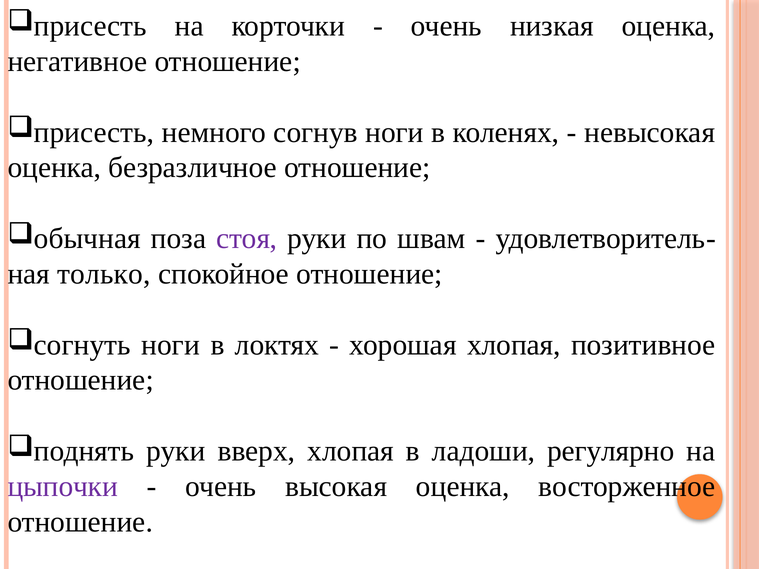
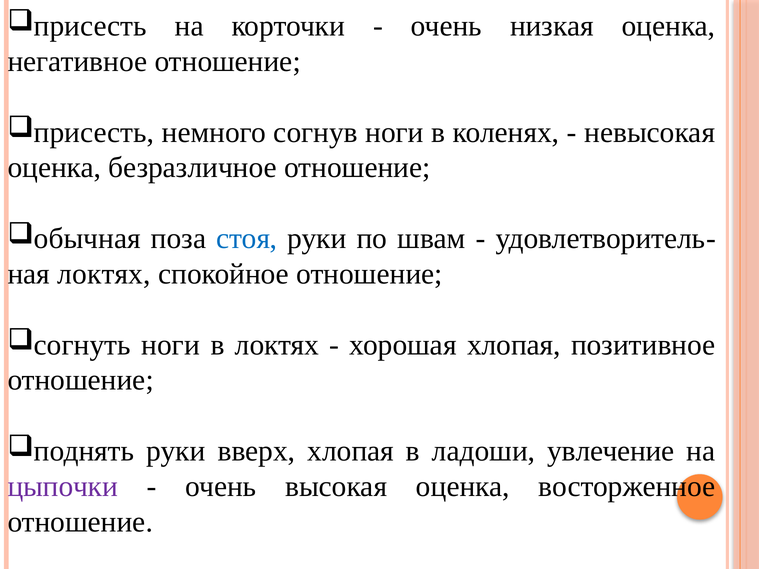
стоя colour: purple -> blue (247, 239)
только: только -> локтях (104, 274)
регулярно: регулярно -> увлечение (611, 451)
